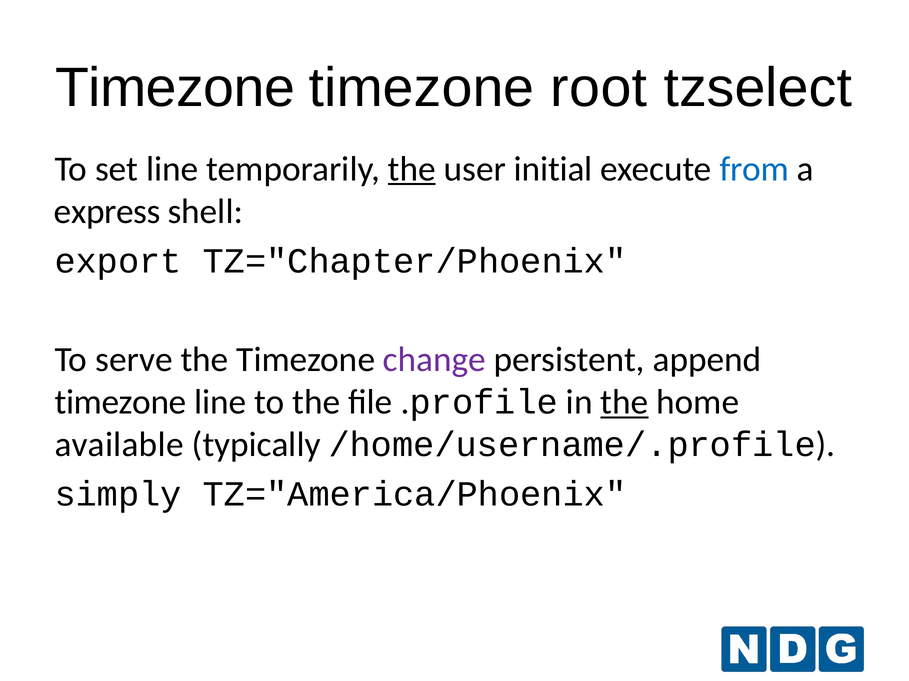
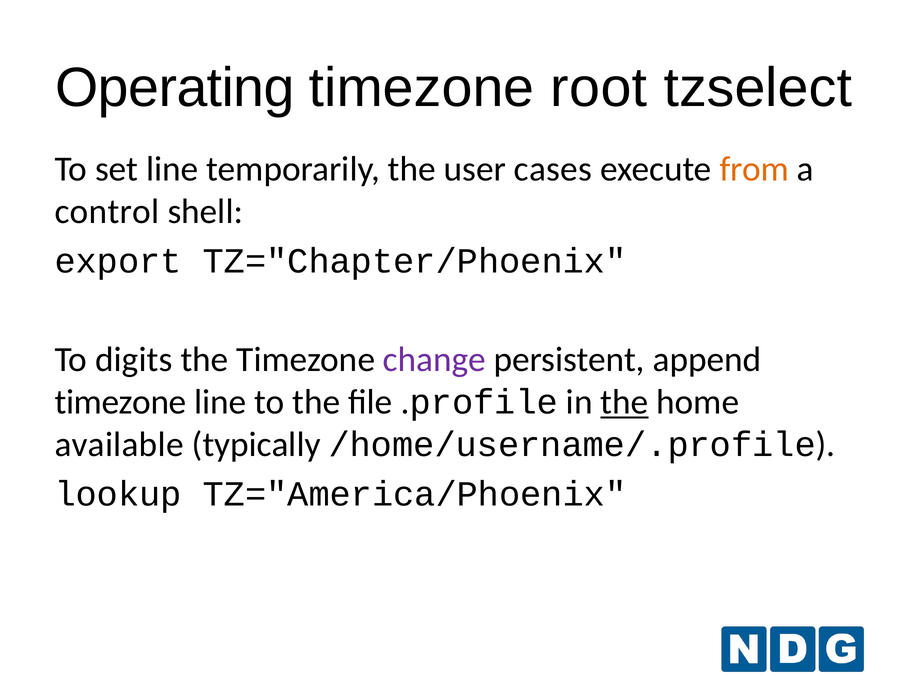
Timezone: Timezone -> Operating (175, 88)
the underline: present -> none (412, 169)
initial: initial -> cases (553, 169)
from colour: blue -> orange (754, 169)
express: express -> control (107, 212)
serve: serve -> digits (134, 360)
simply: simply -> lookup (118, 495)
